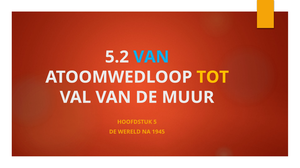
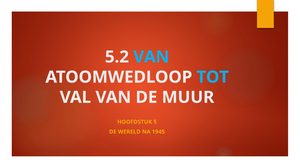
TOT colour: yellow -> light blue (213, 77)
